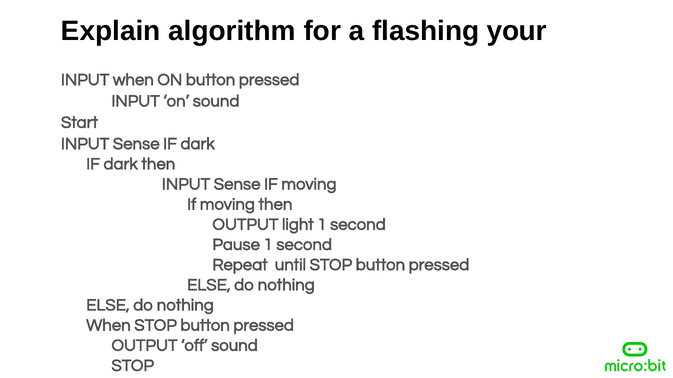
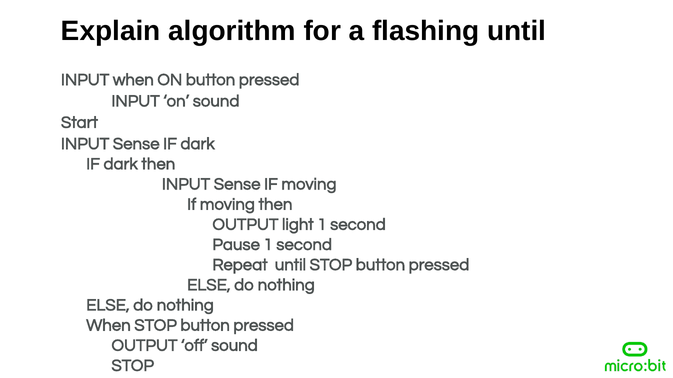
flashing your: your -> until (517, 31)
